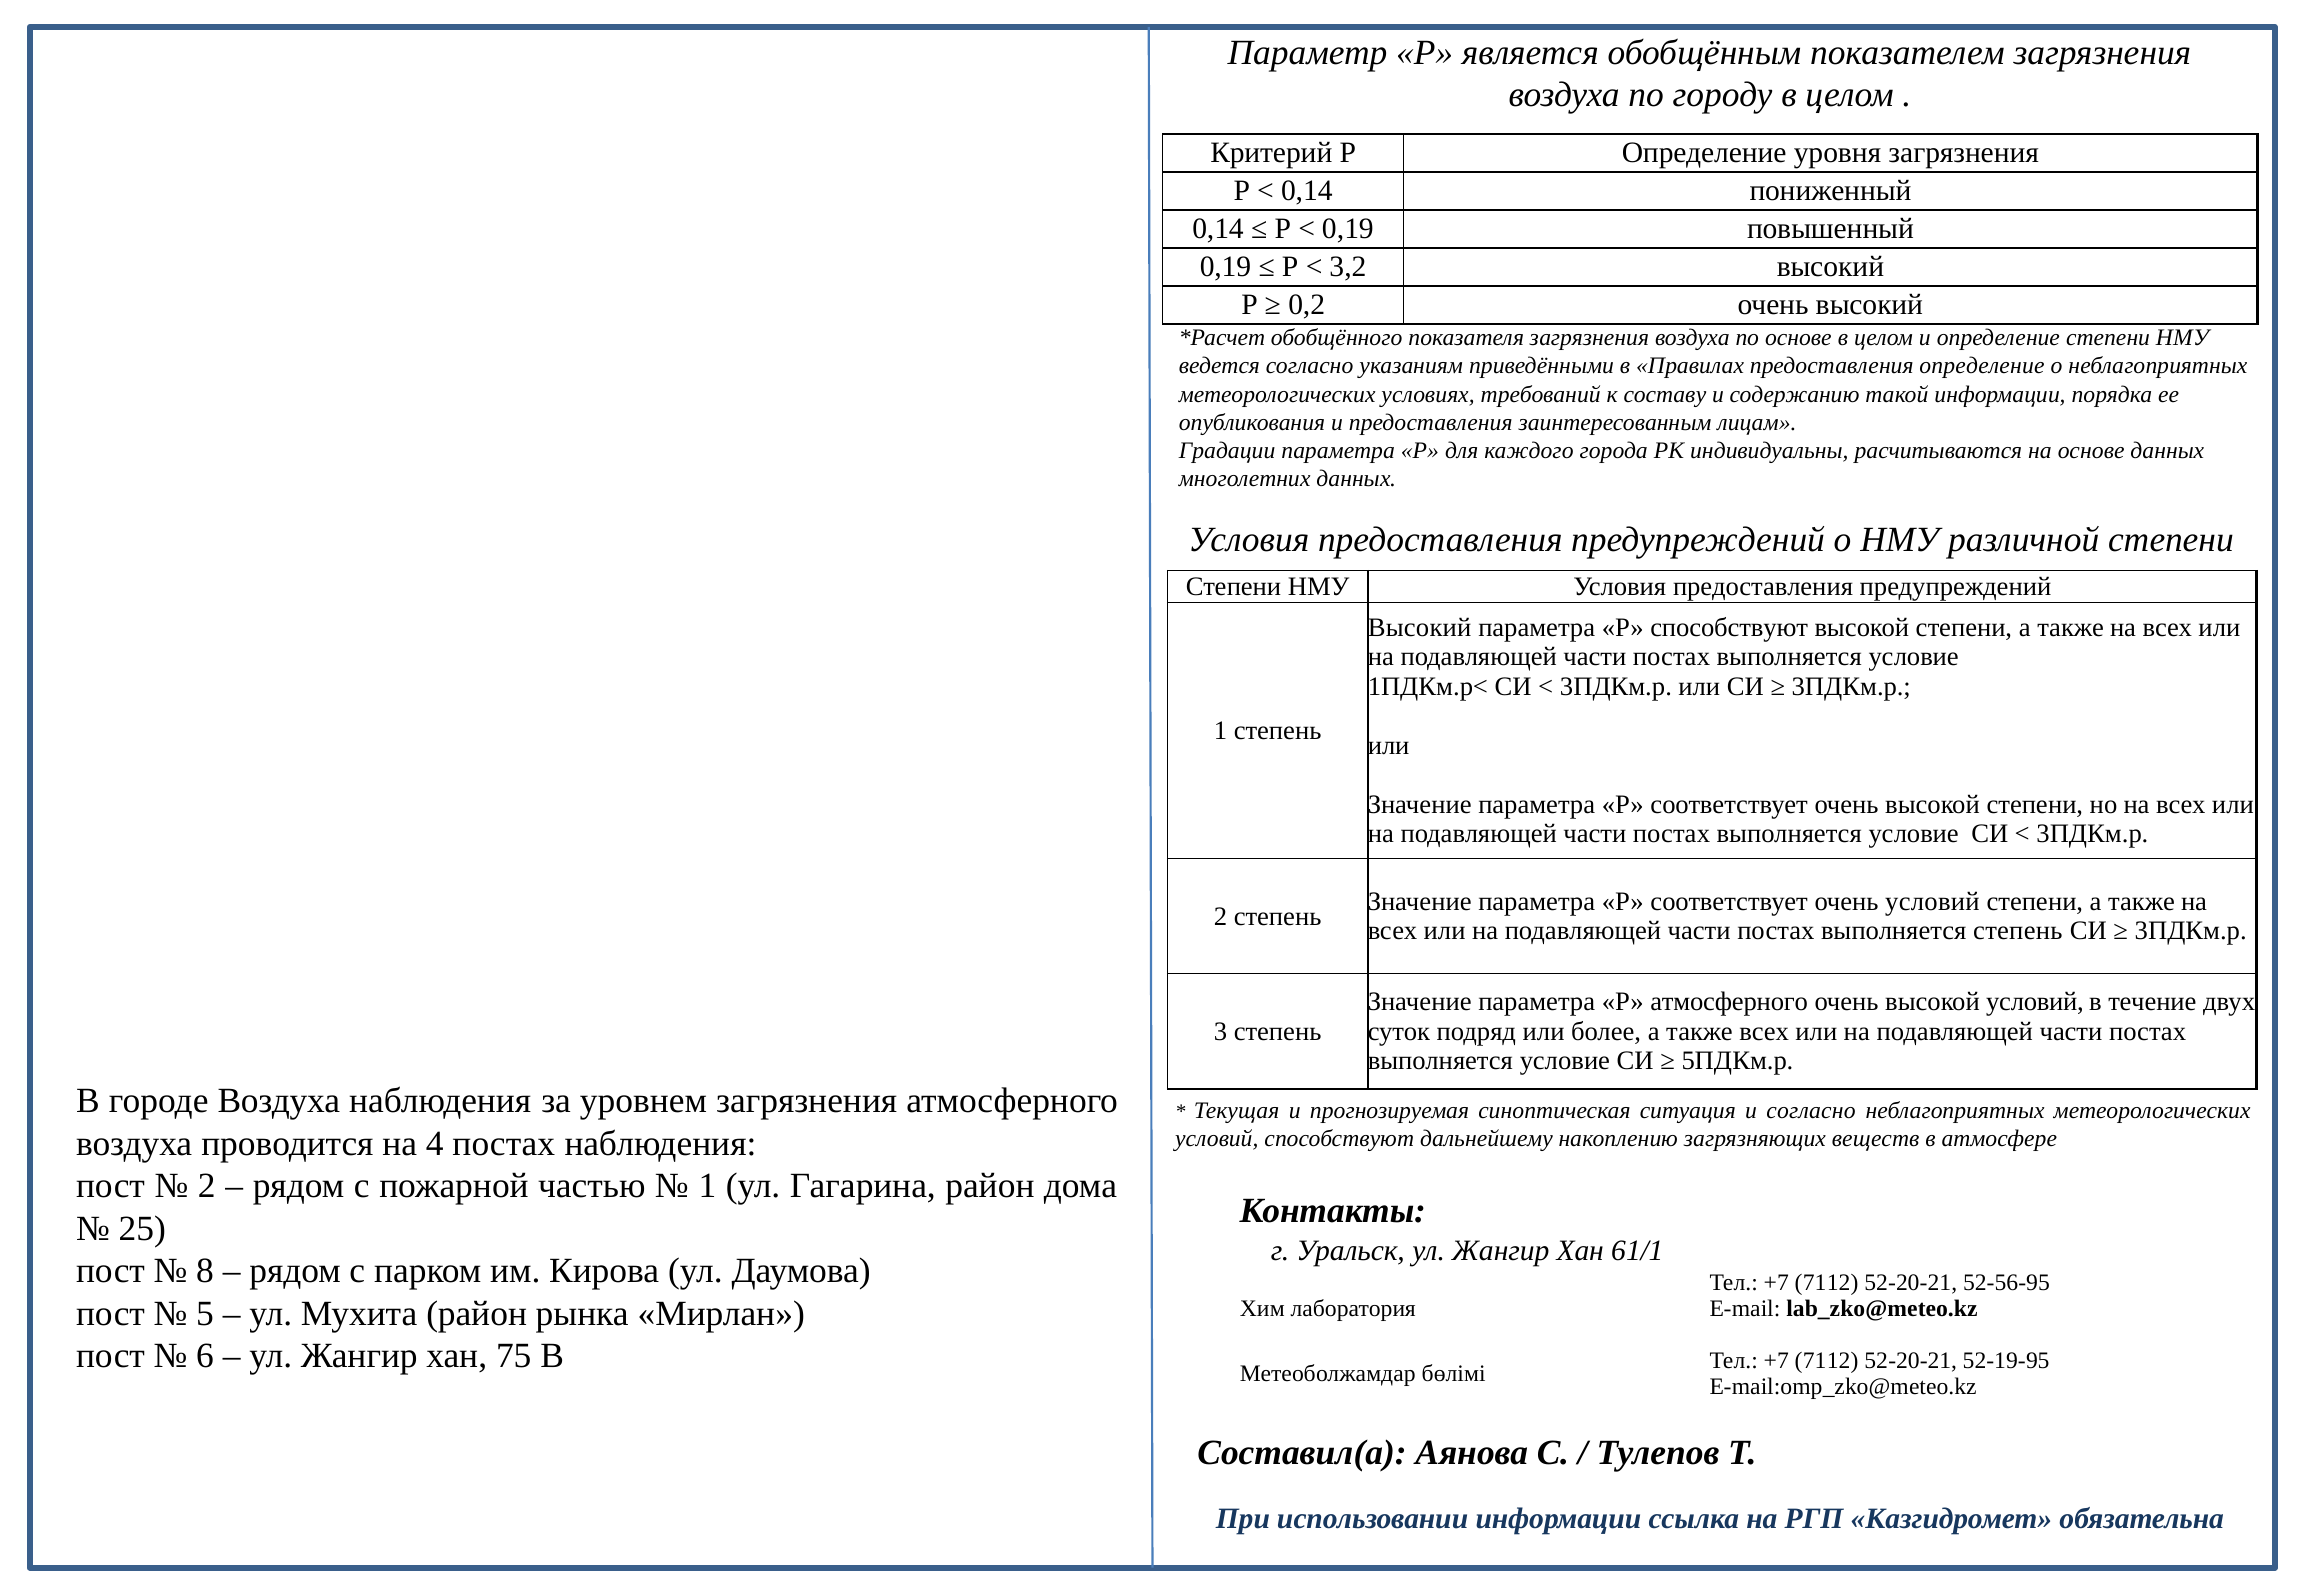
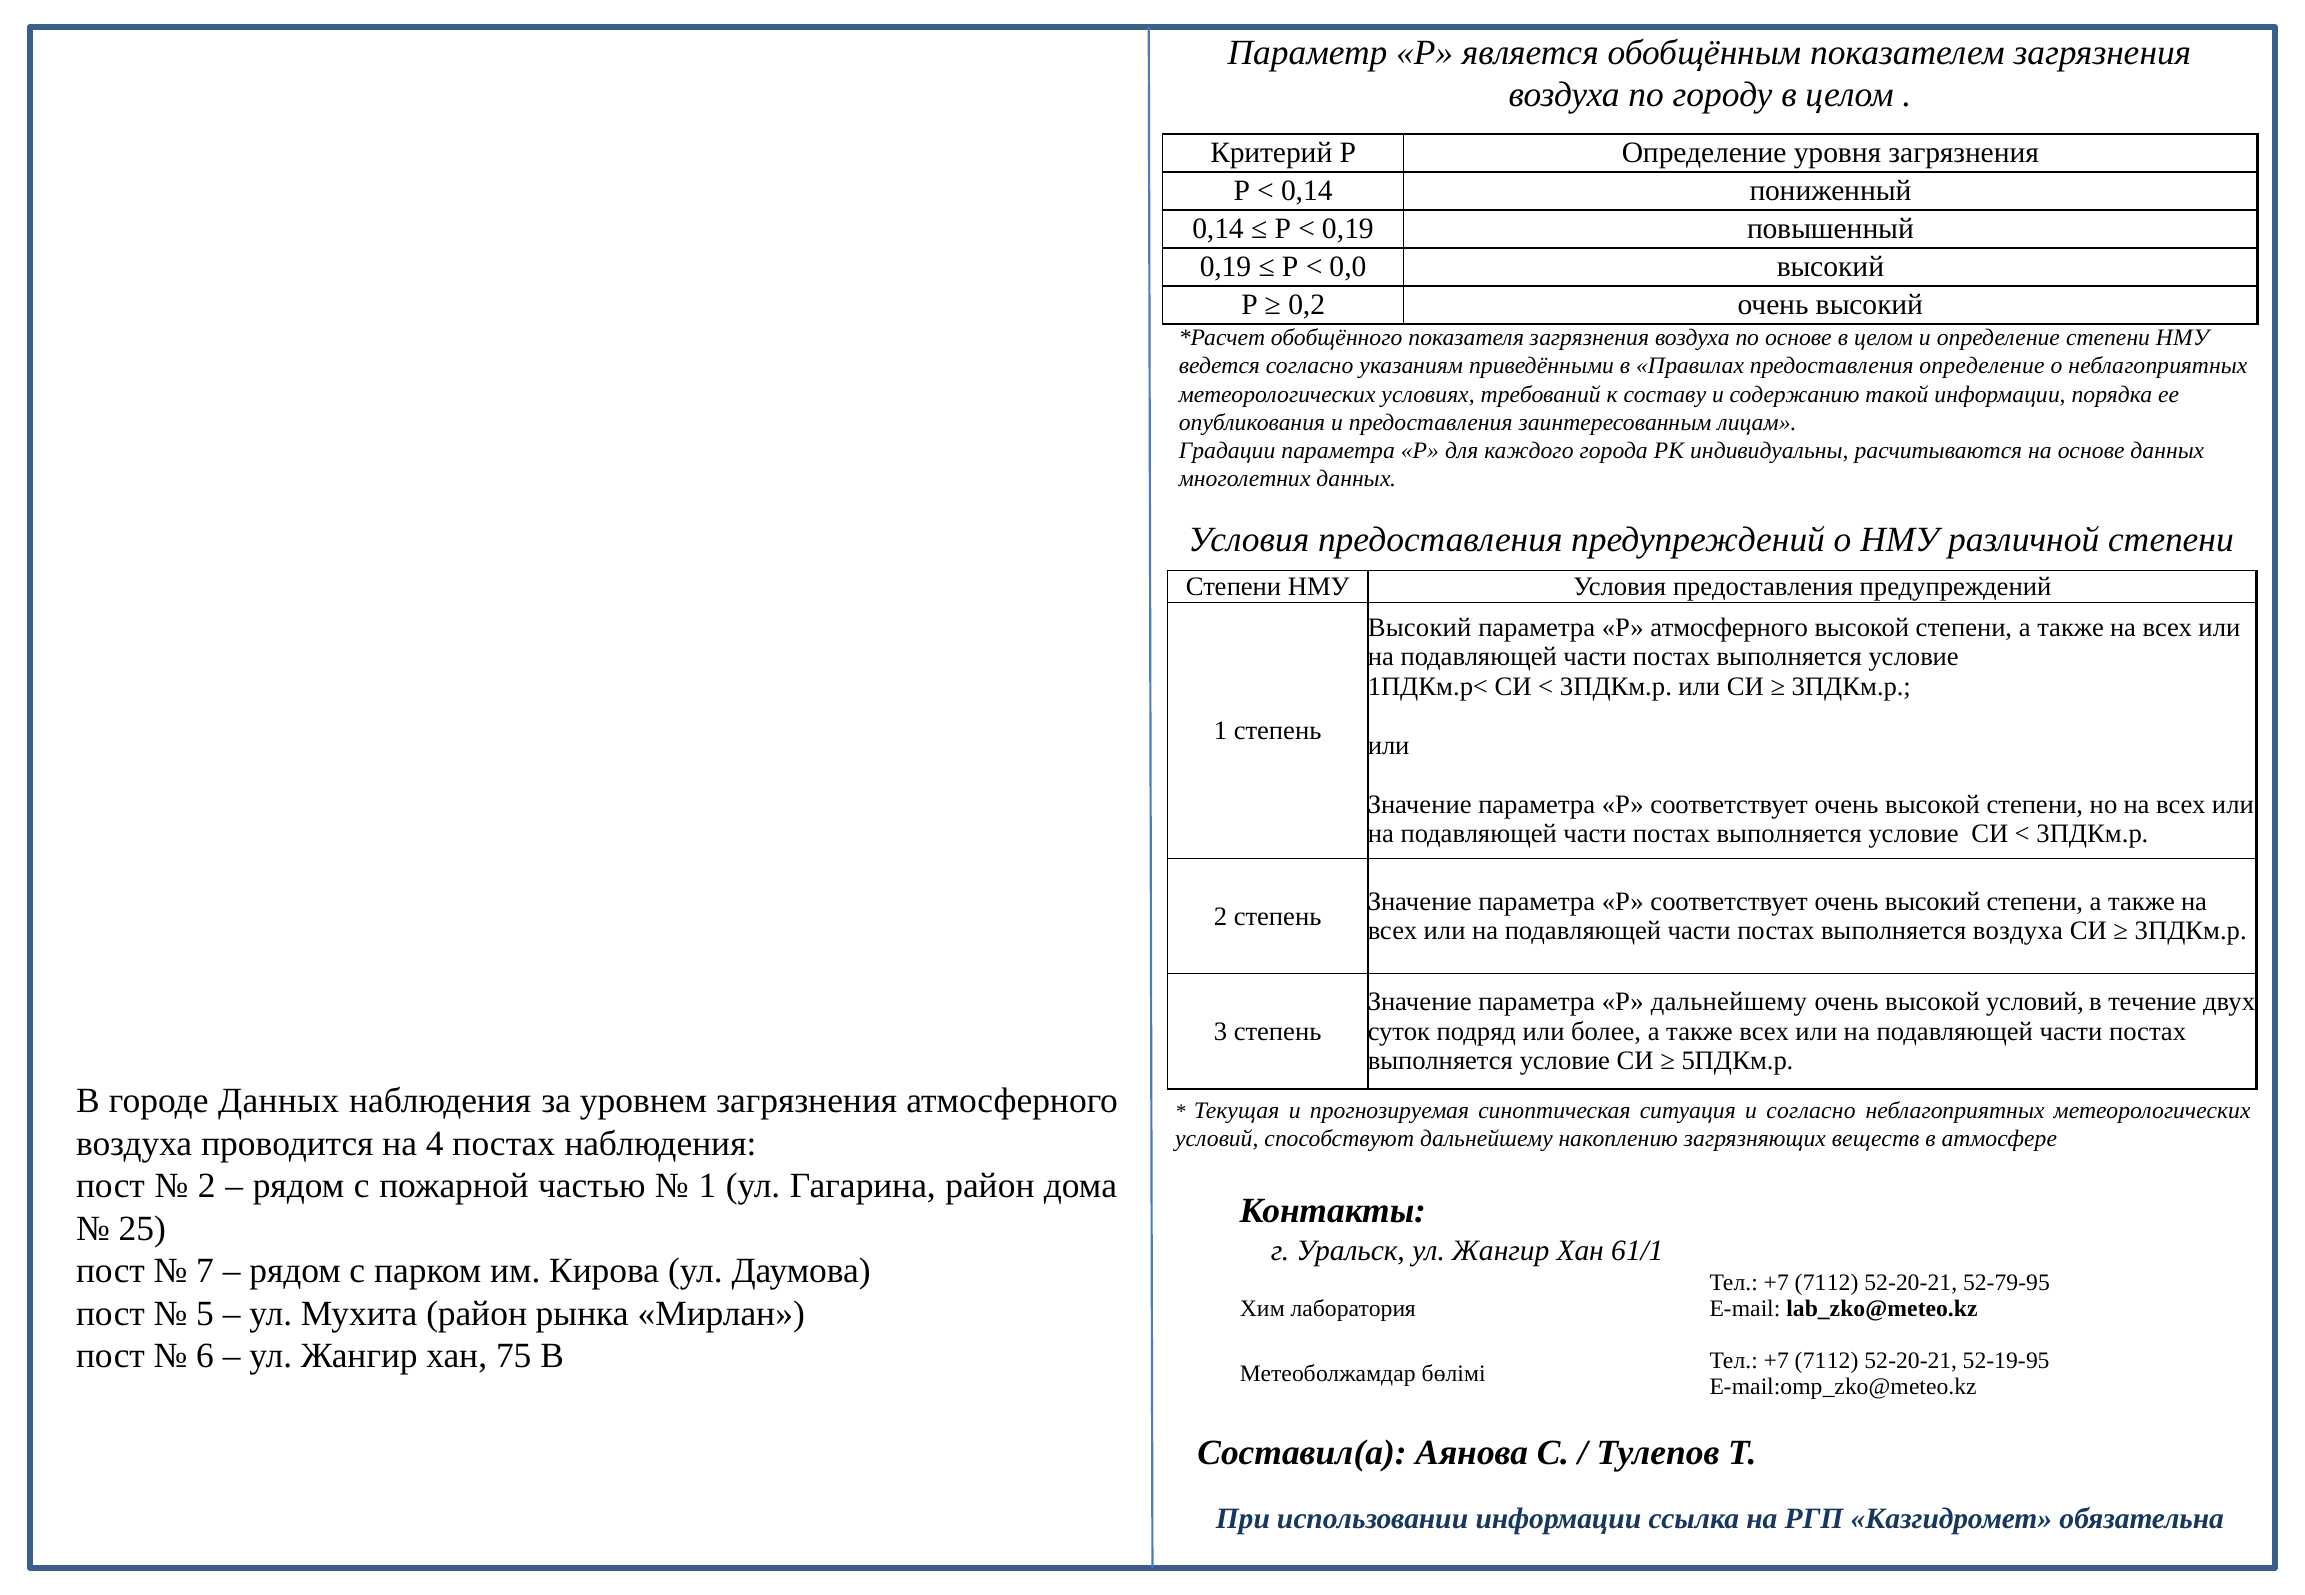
3,2: 3,2 -> 0,0 (1348, 267)
Р способствуют: способствуют -> атмосферного (1729, 628)
соответствует очень условий: условий -> высокий (1933, 902)
выполняется степень: степень -> воздуха (2018, 931)
Р атмосферного: атмосферного -> дальнейшему (1729, 1003)
городе Воздуха: Воздуха -> Данных (279, 1102)
8: 8 -> 7 (205, 1272)
52-56-95: 52-56-95 -> 52-79-95 (2006, 1284)
